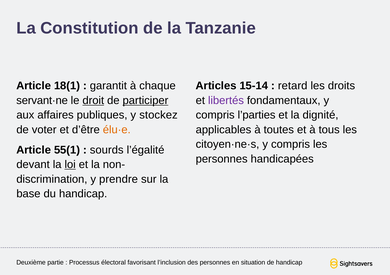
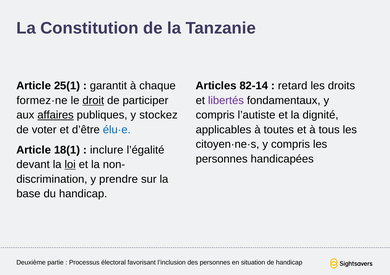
18(1: 18(1 -> 25(1 (67, 86)
15-14: 15-14 -> 82-14 (254, 86)
servant·ne: servant·ne -> formez·ne (42, 101)
participer underline: present -> none (145, 101)
affaires underline: none -> present (56, 115)
l’parties: l’parties -> l’autiste (257, 115)
élu·e colour: orange -> blue (117, 130)
55(1: 55(1 -> 18(1 (67, 150)
sourds: sourds -> inclure (107, 150)
